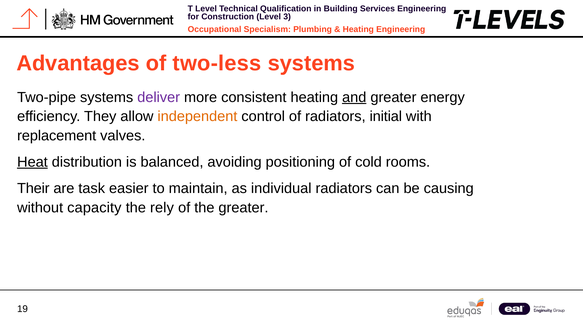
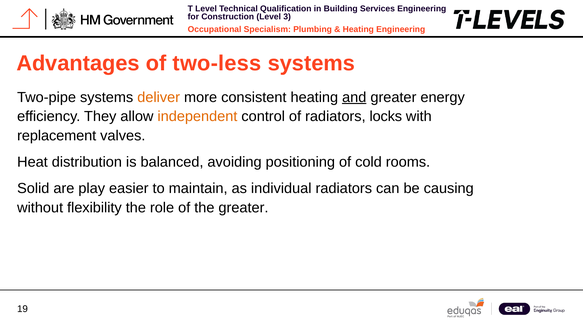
deliver colour: purple -> orange (159, 97)
initial: initial -> locks (386, 116)
Heat underline: present -> none (32, 162)
Their: Their -> Solid (33, 188)
task: task -> play (92, 188)
capacity: capacity -> flexibility (94, 207)
rely: rely -> role (162, 207)
